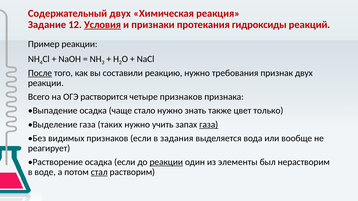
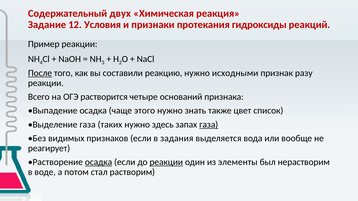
Условия underline: present -> none (103, 25)
требования: требования -> исходными (235, 73)
признак двух: двух -> разу (304, 73)
четыре признаков: признаков -> оснований (181, 97)
стало: стало -> этого (145, 111)
только: только -> список (268, 111)
учить: учить -> здесь (163, 125)
осадка underline: none -> present (99, 162)
стал underline: present -> none (99, 172)
